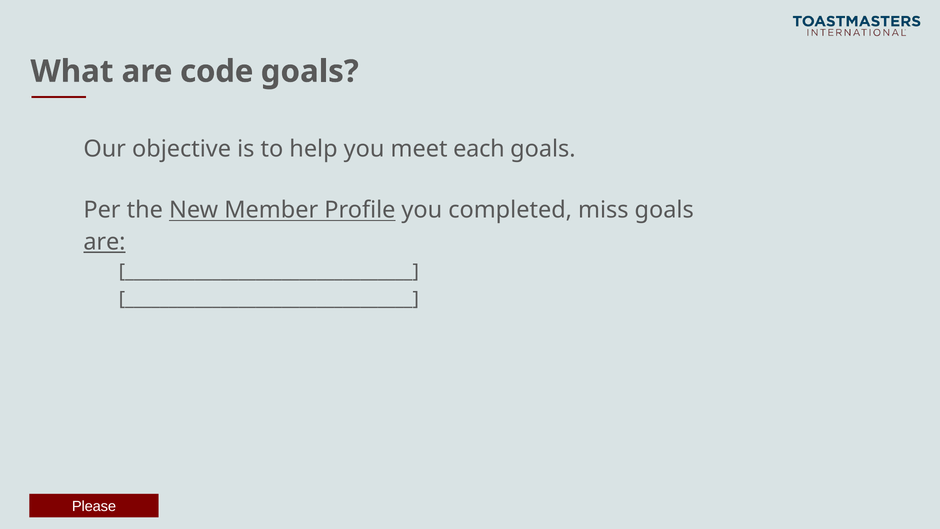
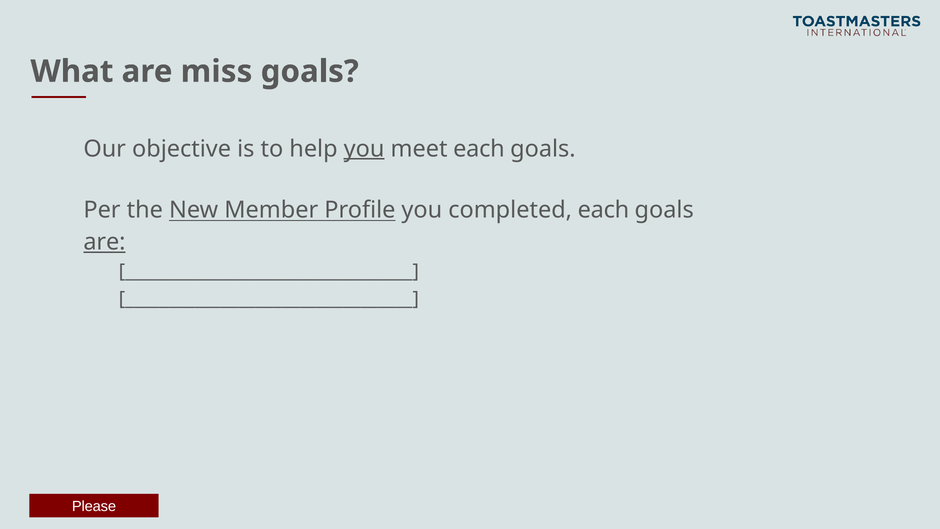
code: code -> miss (217, 71)
you underline: none -> present (364, 149)
completed miss: miss -> each (603, 210)
